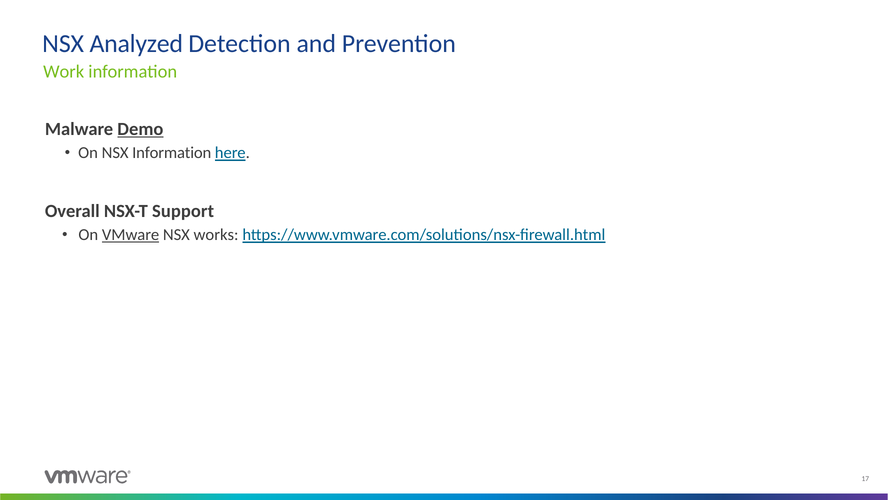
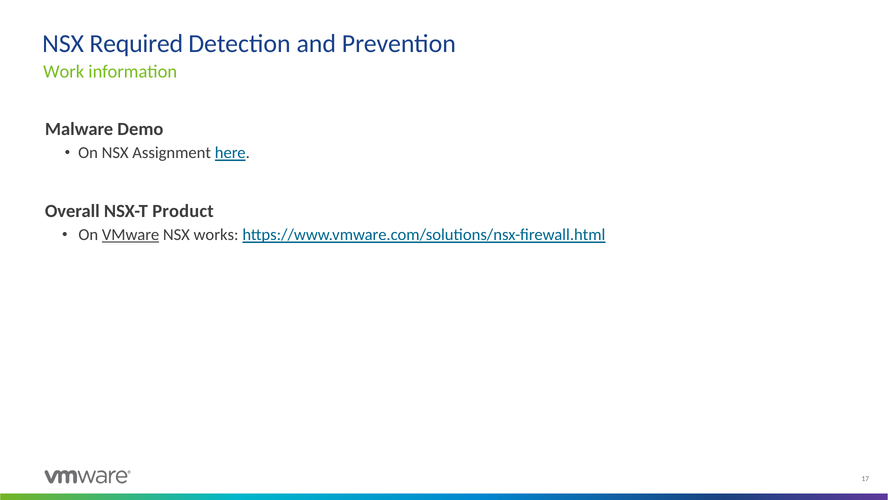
Analyzed: Analyzed -> Required (136, 44)
Demo underline: present -> none (140, 129)
NSX Information: Information -> Assignment (172, 153)
Support: Support -> Product (183, 211)
